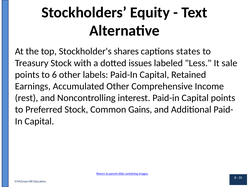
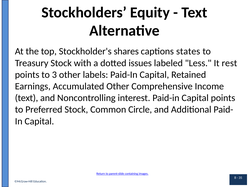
sale: sale -> rest (229, 63)
6: 6 -> 3 (54, 75)
rest: rest -> text (27, 98)
Gains: Gains -> Circle (140, 109)
